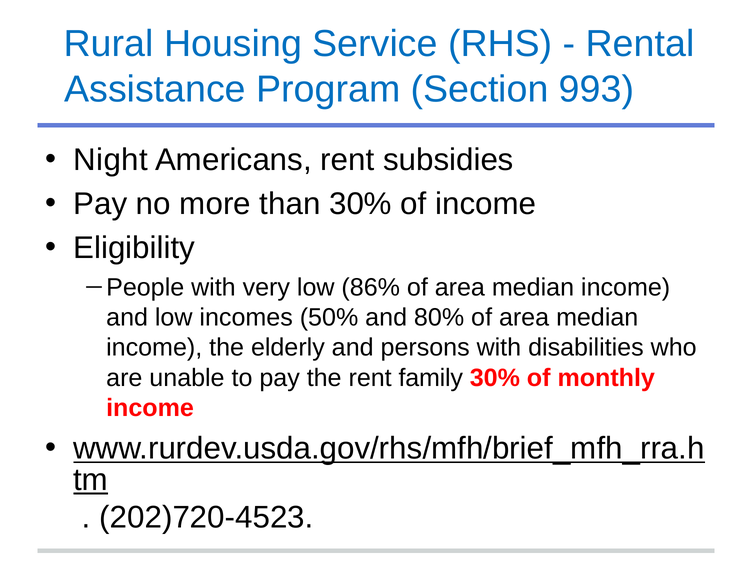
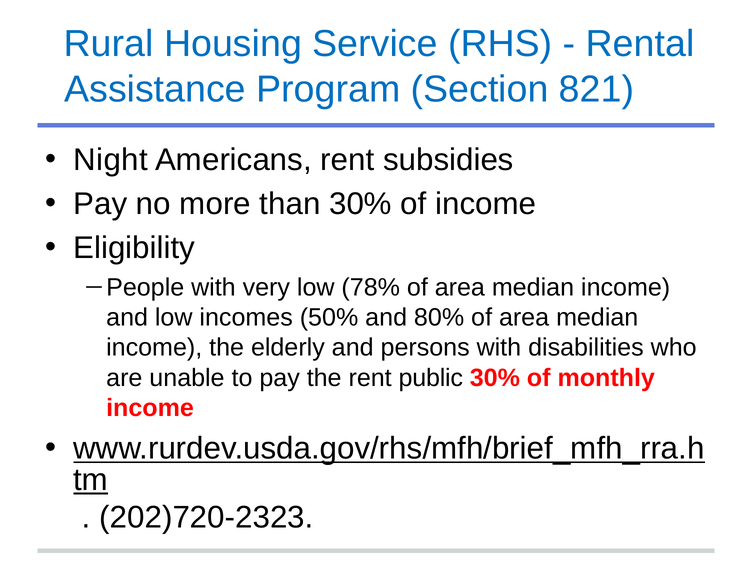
993: 993 -> 821 (597, 89)
86%: 86% -> 78% (371, 288)
family: family -> public (431, 378)
202)720-4523: 202)720-4523 -> 202)720-2323 (206, 517)
